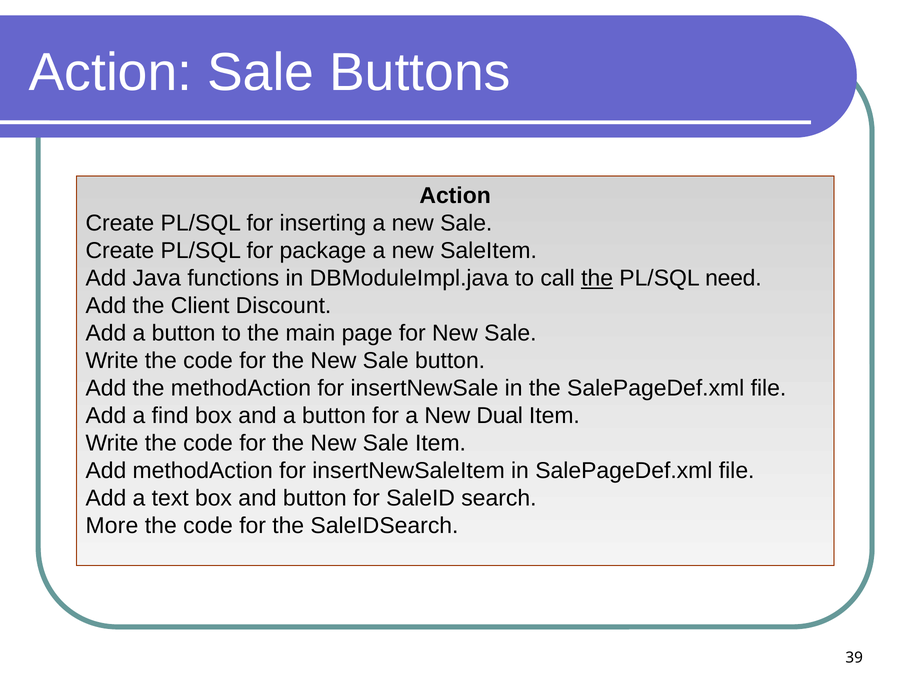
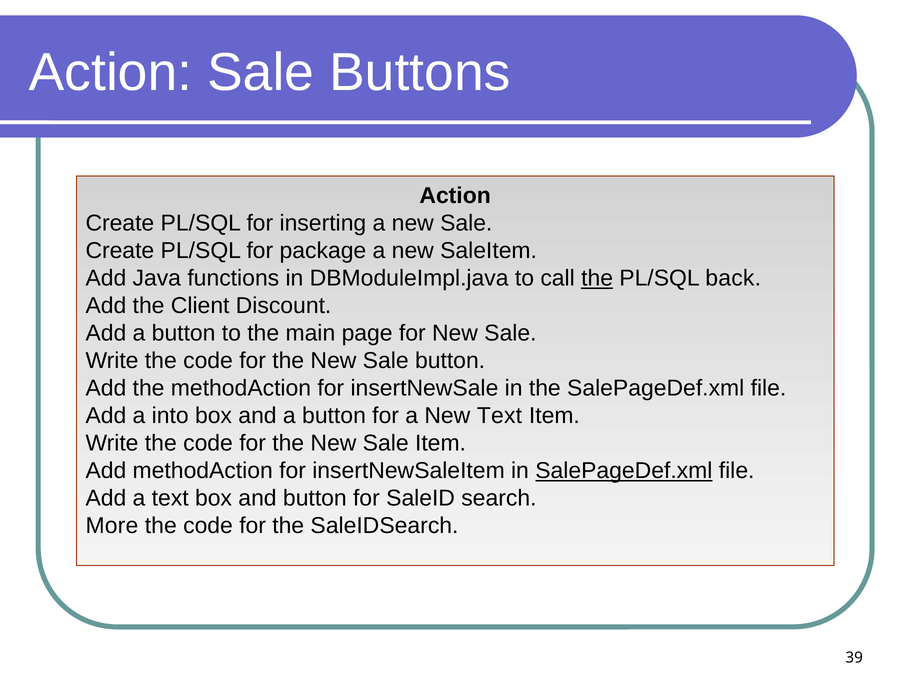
need: need -> back (733, 278)
find: find -> into (170, 416)
New Dual: Dual -> Text (499, 416)
SalePageDef.xml underline: none -> present (624, 471)
